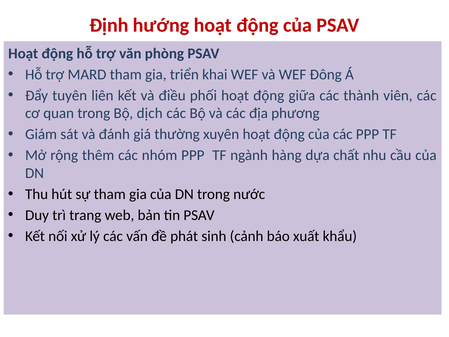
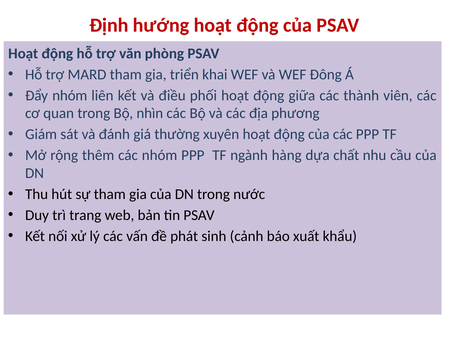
Đẩy tuyên: tuyên -> nhóm (70, 95)
dịch: dịch -> nhìn (150, 113)
